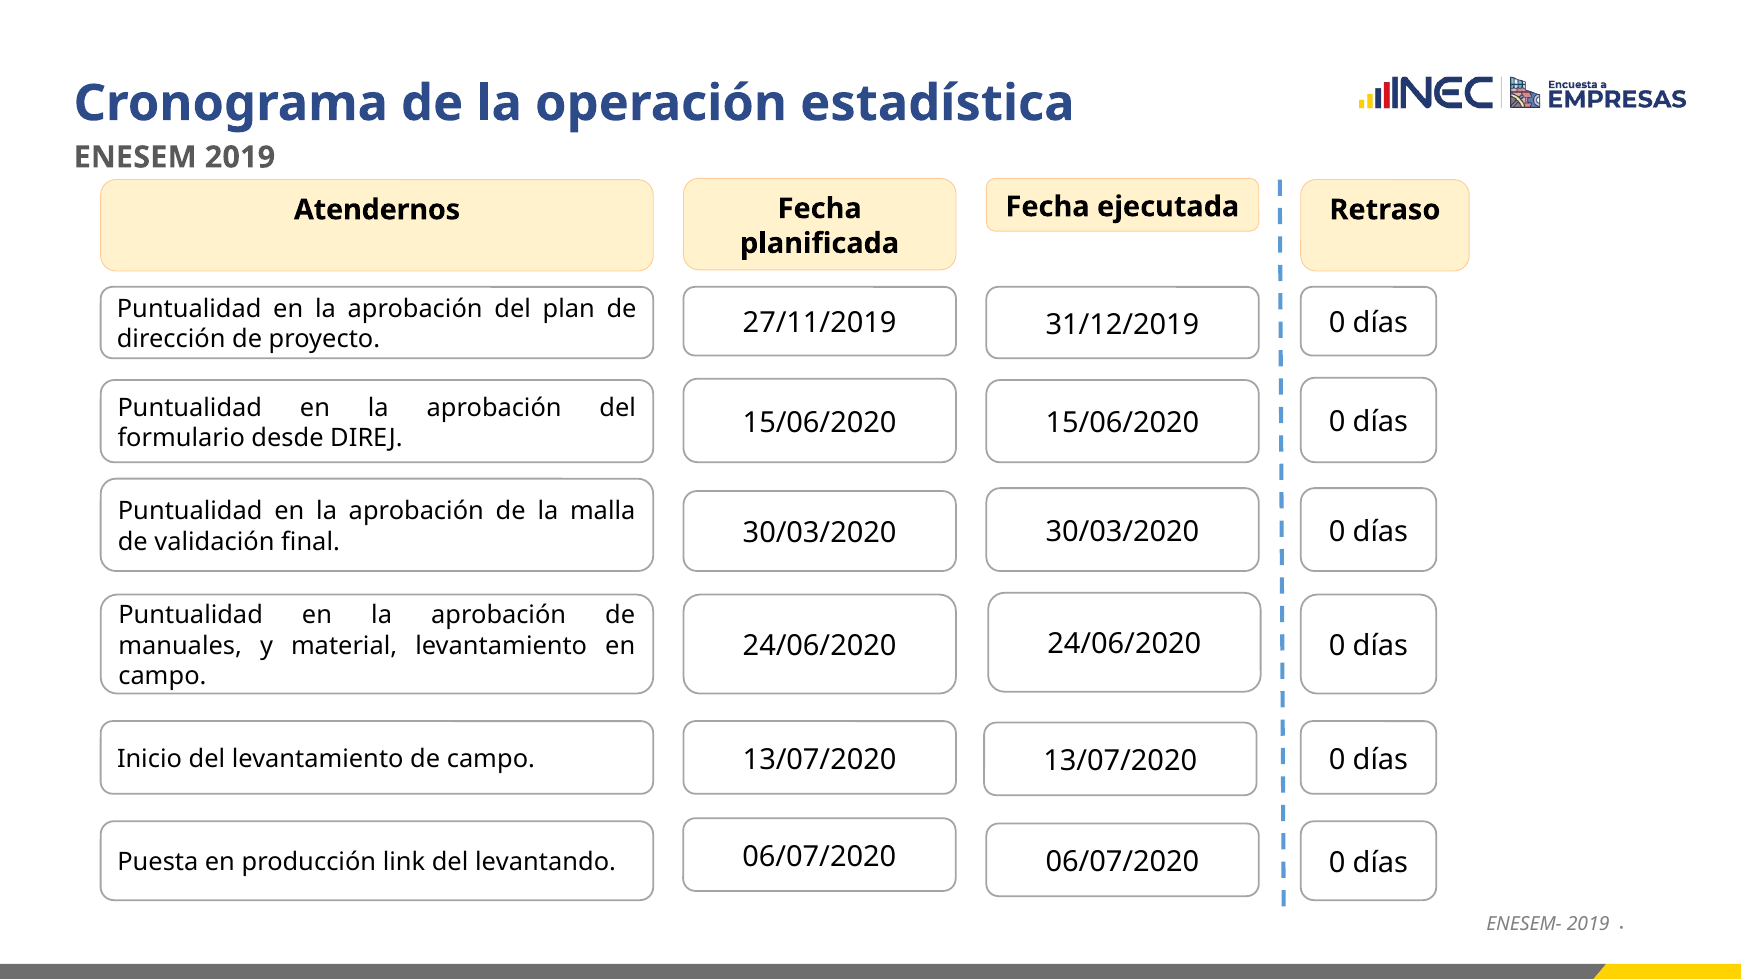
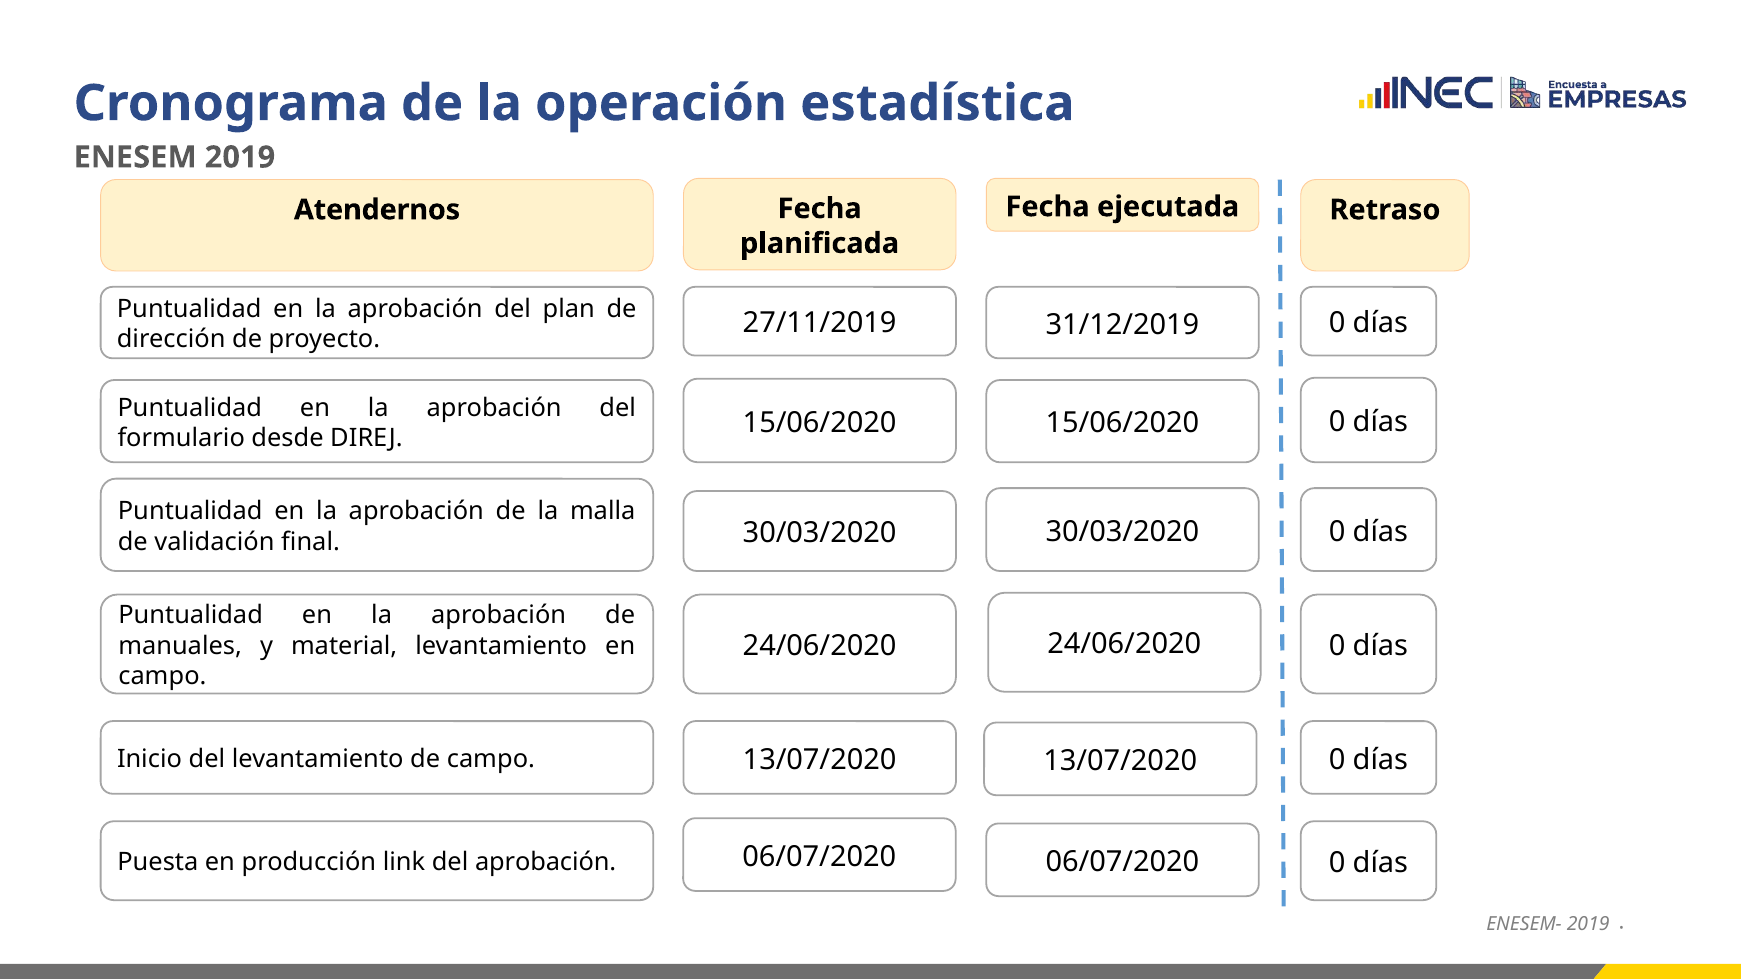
del levantando: levantando -> aprobación (546, 863)
